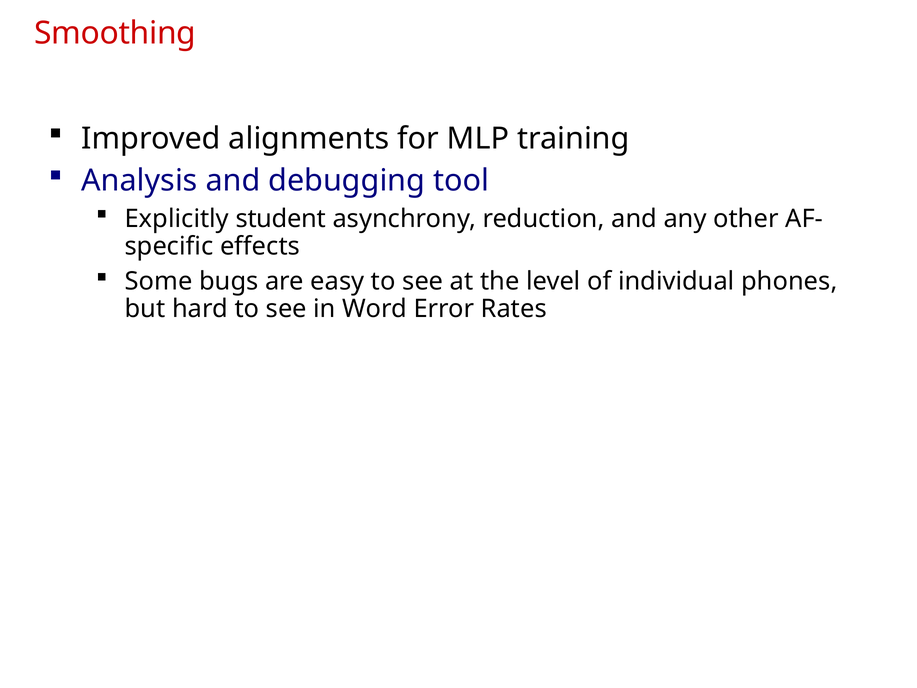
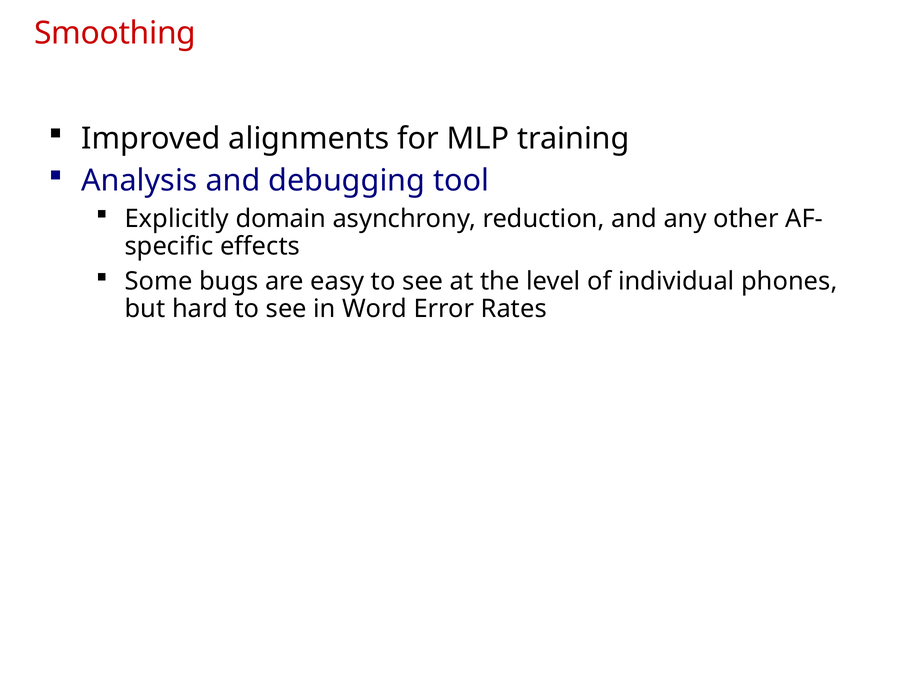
student: student -> domain (281, 219)
